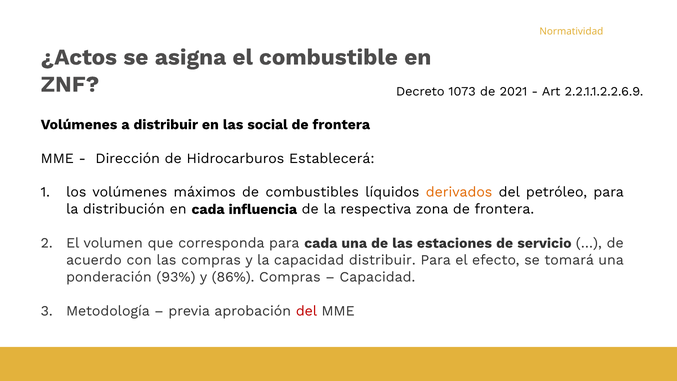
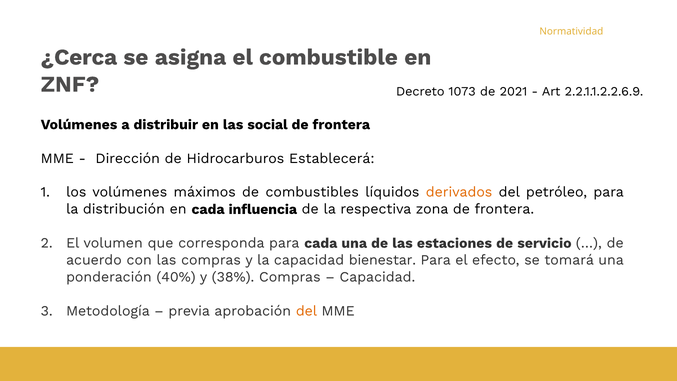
¿Actos: ¿Actos -> ¿Cerca (79, 57)
capacidad distribuir: distribuir -> bienestar (382, 260)
93%: 93% -> 40% (176, 277)
86%: 86% -> 38% (233, 277)
del colour: red -> orange (307, 311)
